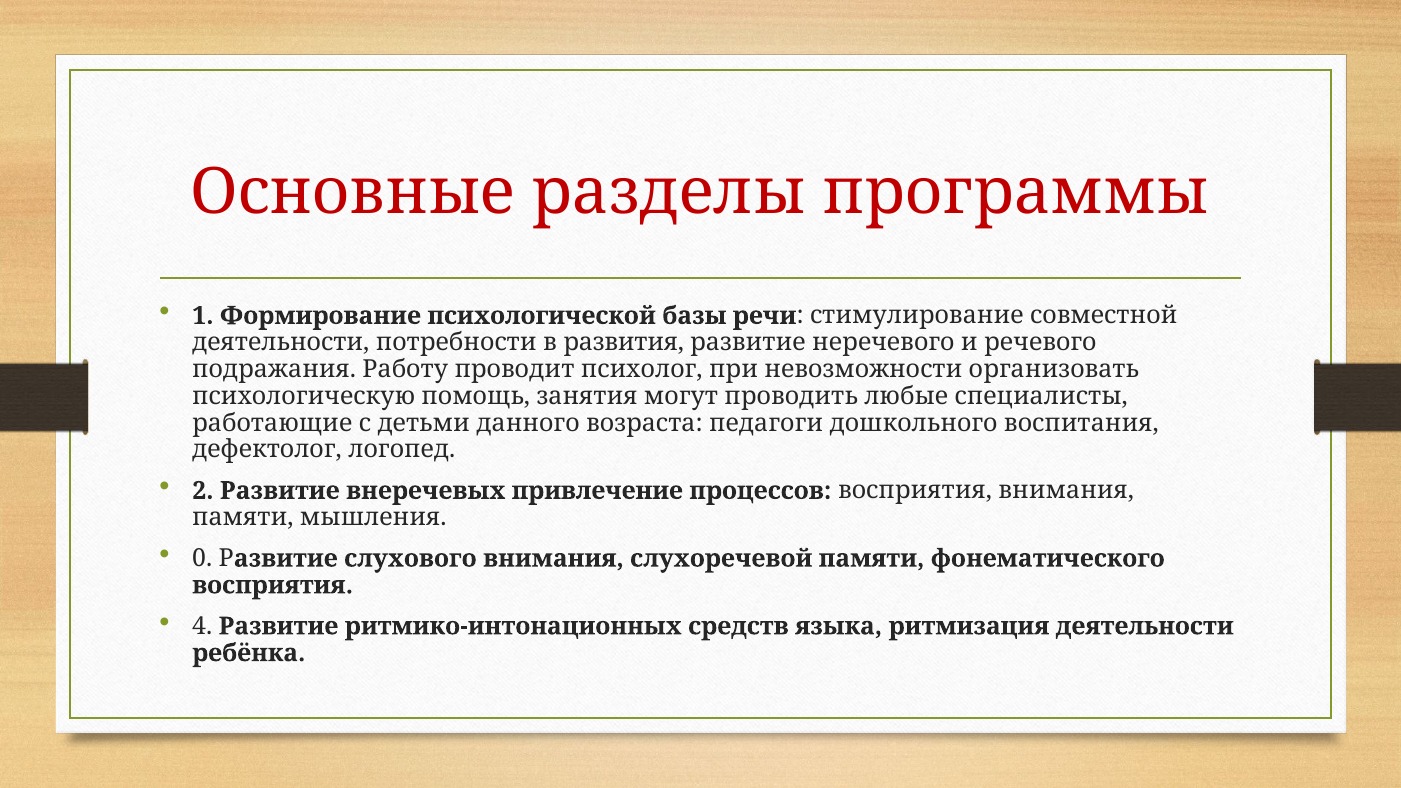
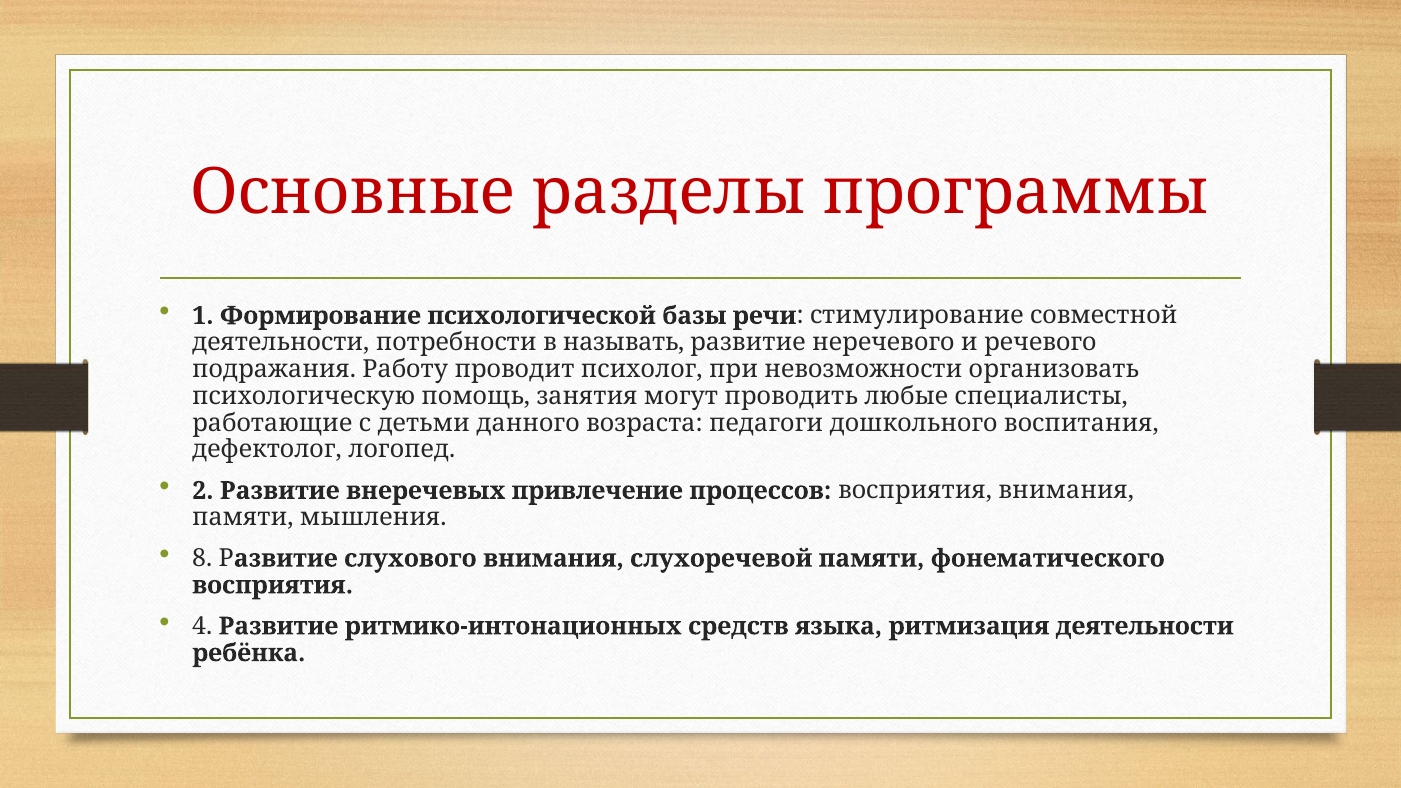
развития: развития -> называть (624, 343)
0: 0 -> 8 (202, 558)
